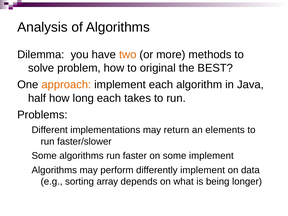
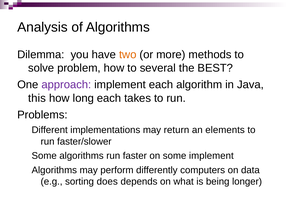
original: original -> several (158, 68)
approach colour: orange -> purple (66, 85)
half: half -> this (37, 98)
differently implement: implement -> computers (203, 170)
array: array -> does (107, 182)
